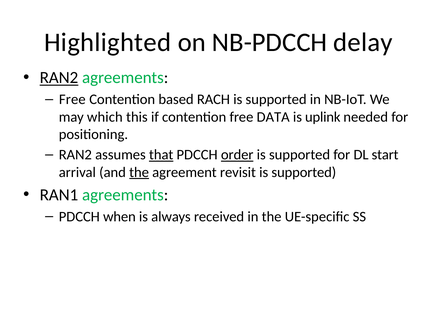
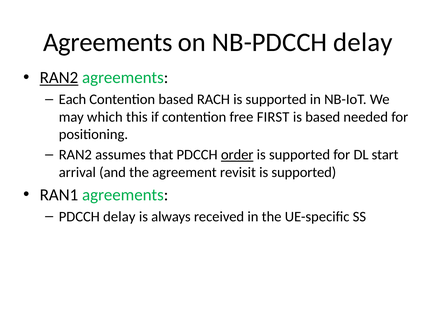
Highlighted: Highlighted -> Agreements (108, 42)
Free: Free -> Each (72, 99)
DATA: DATA -> FIRST (273, 117)
is uplink: uplink -> based (323, 117)
that underline: present -> none (161, 155)
the underline: present -> none (139, 172)
PDCCH when: when -> delay (119, 216)
